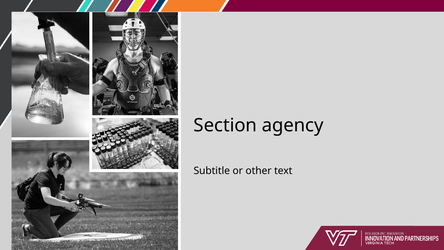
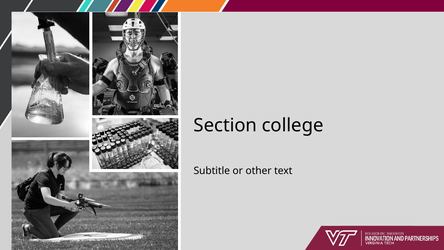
agency: agency -> college (293, 125)
